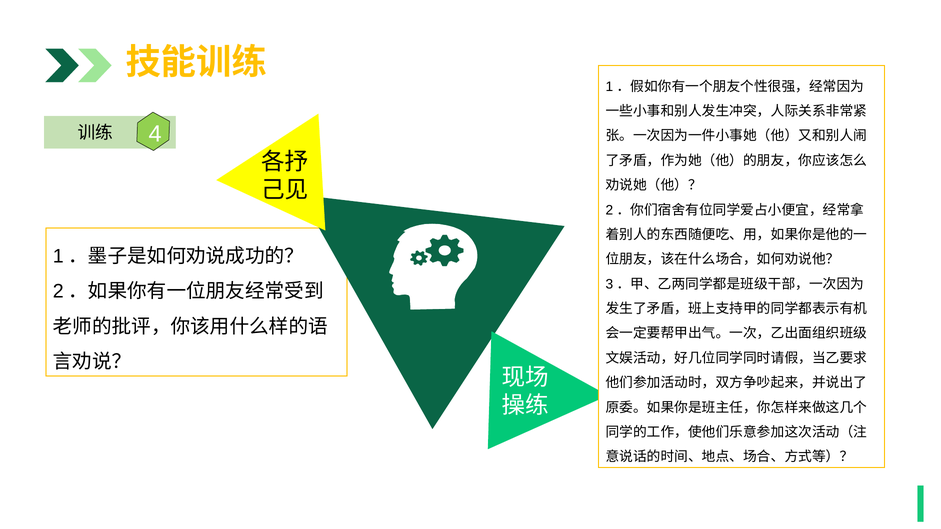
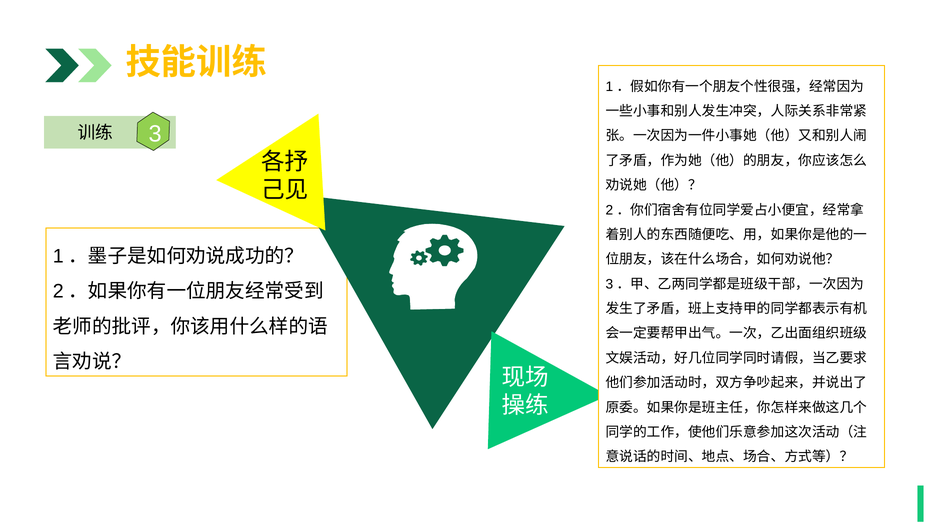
4: 4 -> 3 (155, 134)
